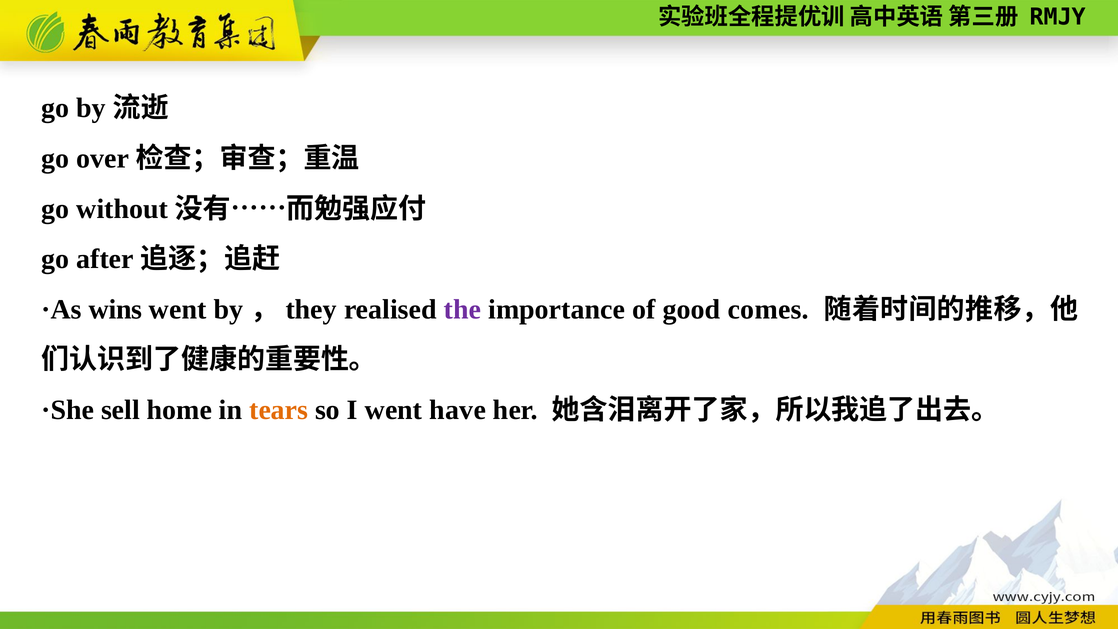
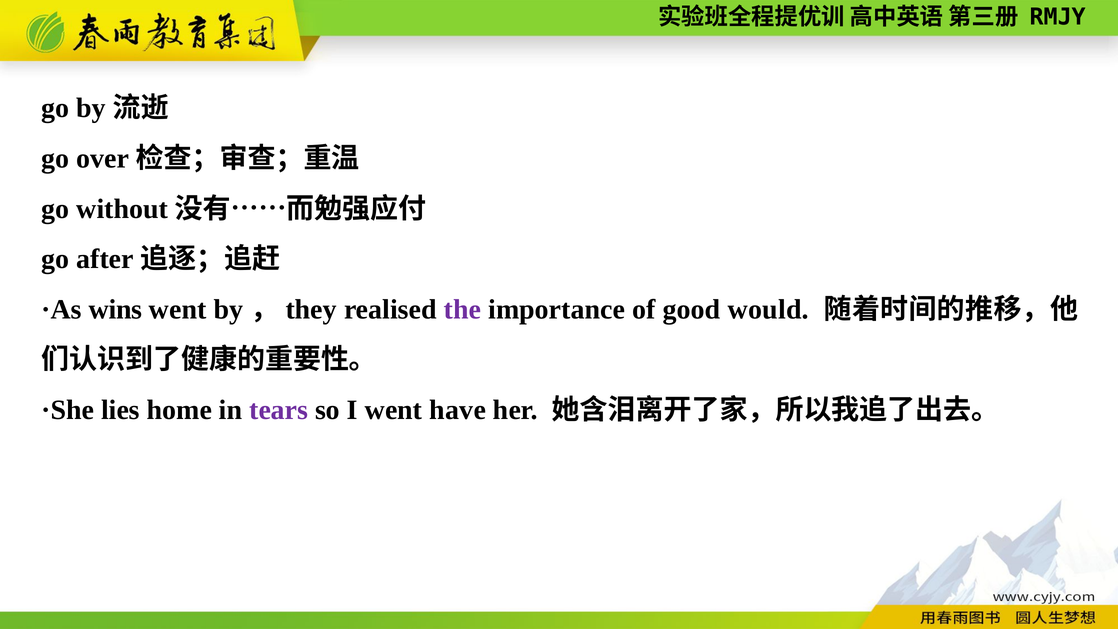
comes: comes -> would (768, 309)
sell: sell -> lies (120, 410)
tears colour: orange -> purple (279, 410)
